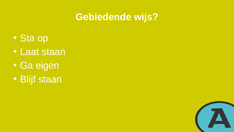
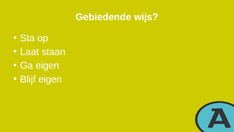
Blijf staan: staan -> eigen (50, 79)
